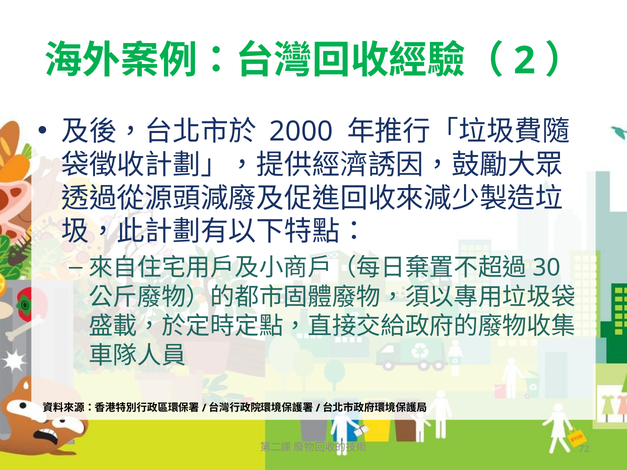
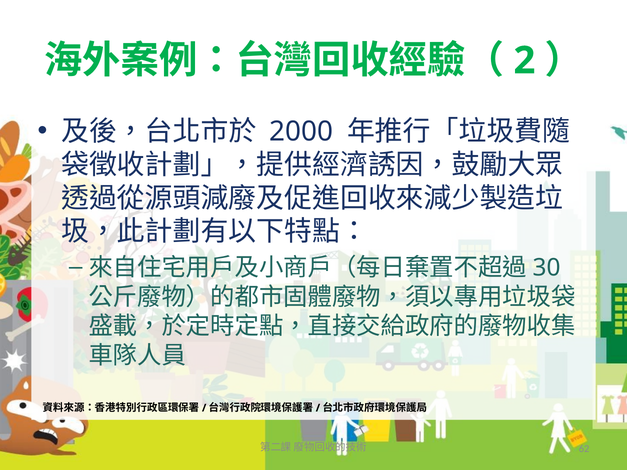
72: 72 -> 62 (584, 449)
